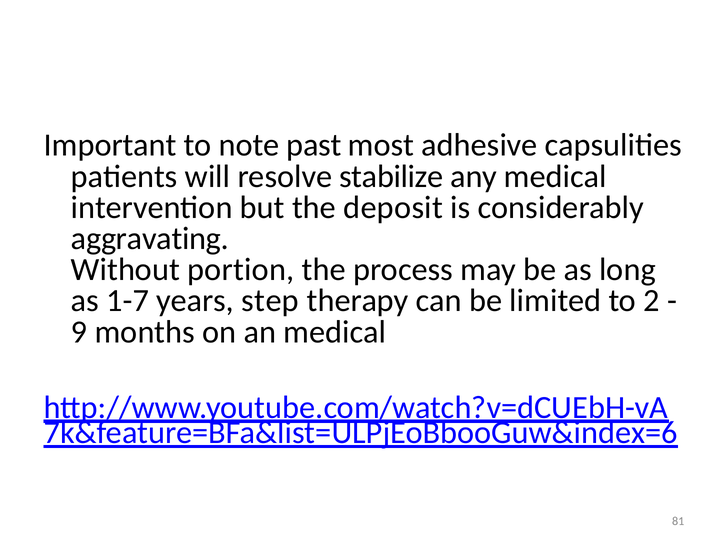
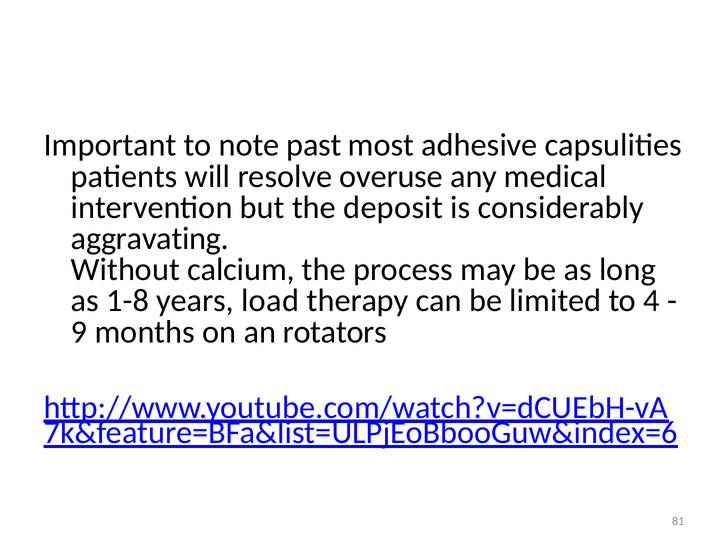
stabilize: stabilize -> overuse (391, 176)
portion: portion -> calcium (241, 270)
1-7: 1-7 -> 1-8 (128, 301)
step: step -> load (270, 301)
2: 2 -> 4 (652, 301)
an medical: medical -> rotators (335, 332)
